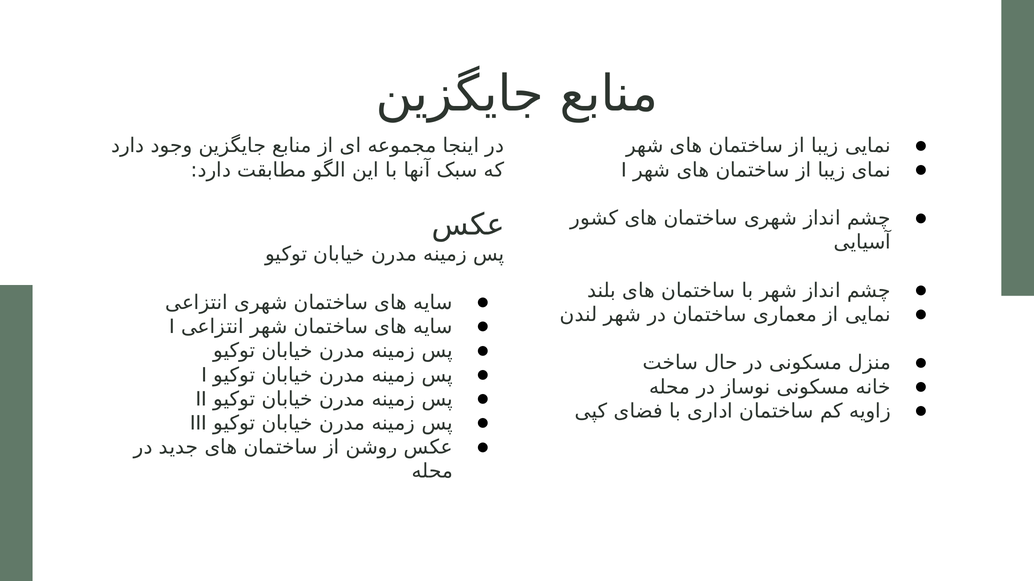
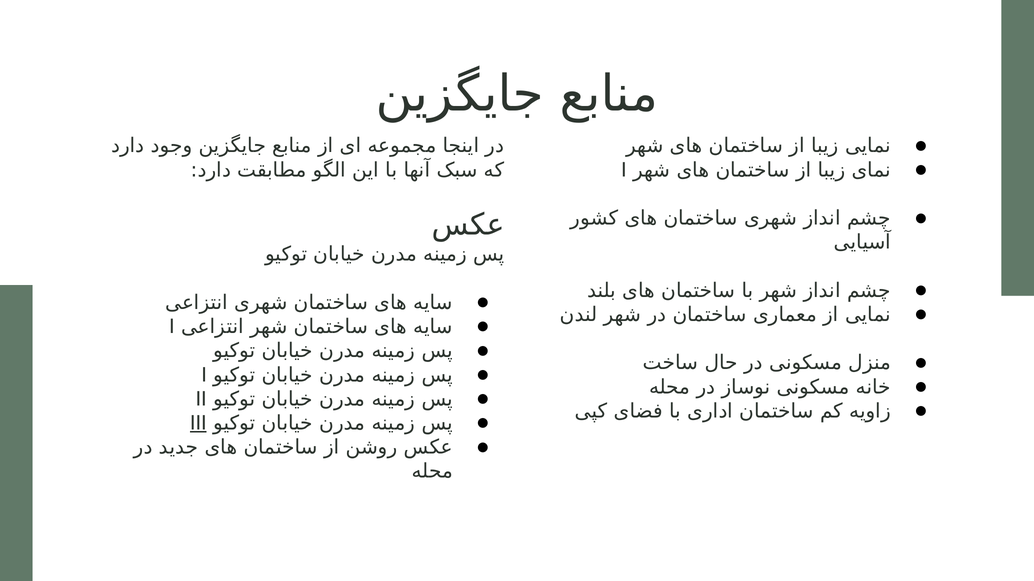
III underline: none -> present (198, 424)
